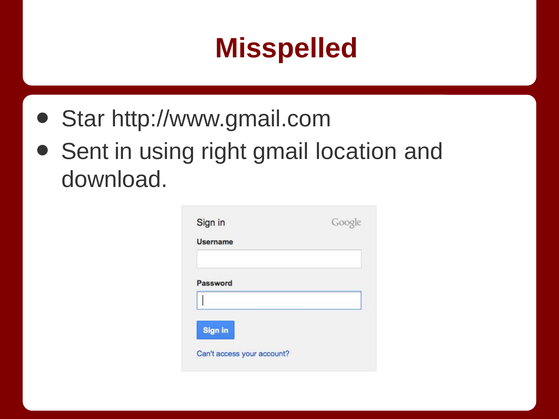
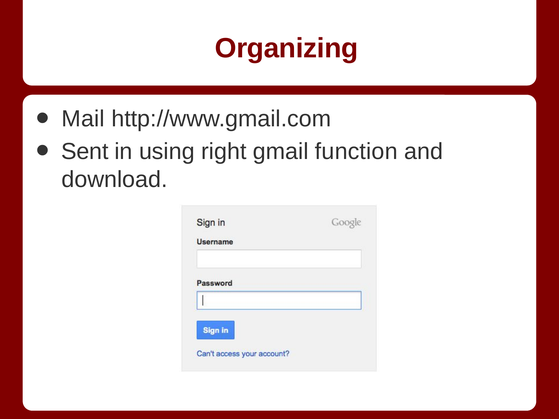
Misspelled: Misspelled -> Organizing (287, 48)
Star: Star -> Mail (83, 119)
location: location -> function (356, 152)
